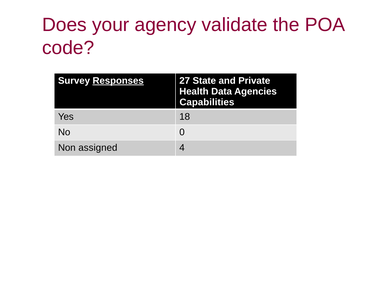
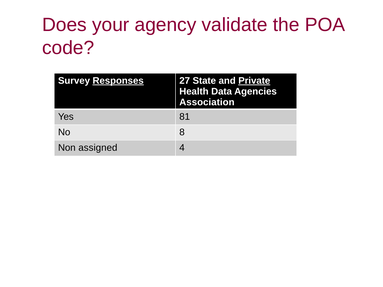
Private underline: none -> present (254, 81)
Capabilities: Capabilities -> Association (207, 102)
18: 18 -> 81 (185, 117)
0: 0 -> 8 (182, 132)
